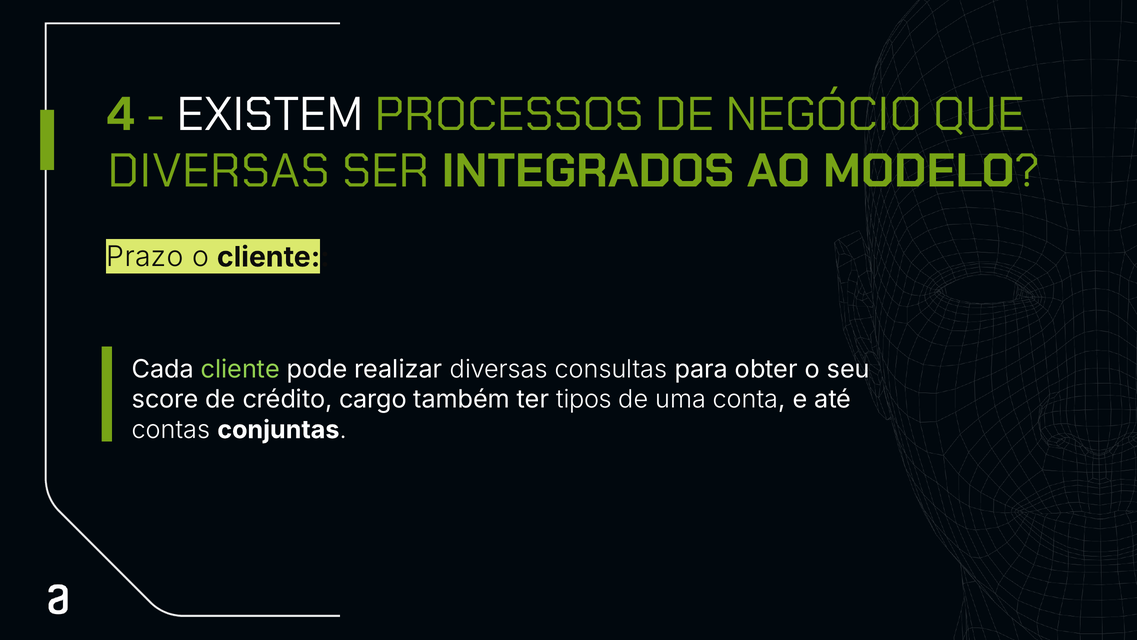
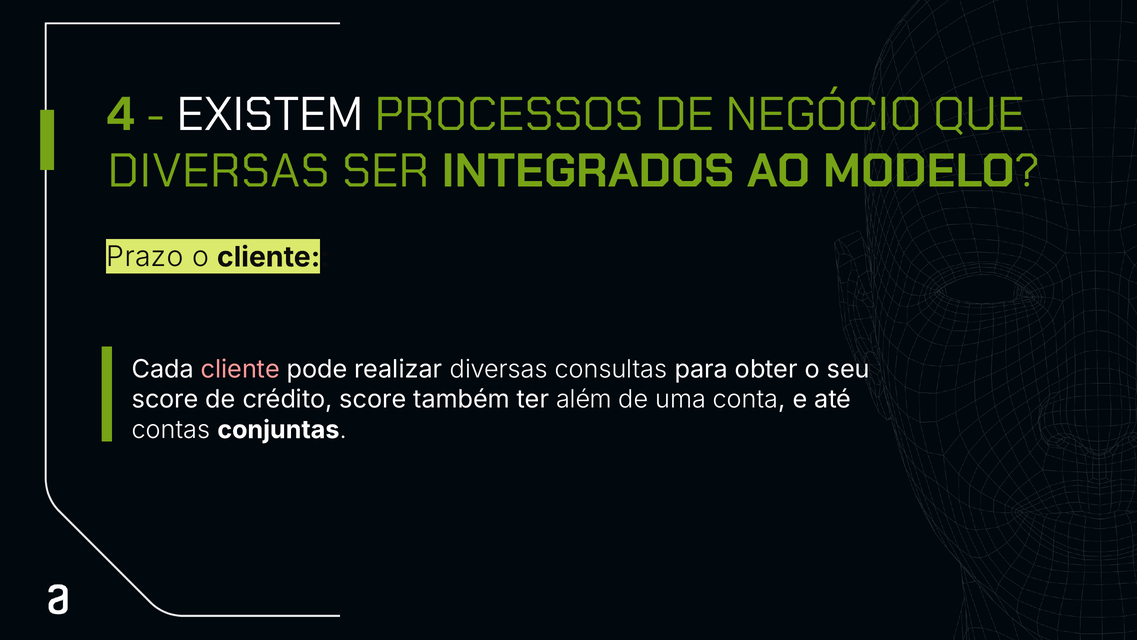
cliente colour: light green -> pink (240, 369)
crédito cargo: cargo -> score (373, 399)
tipos: tipos -> além (584, 399)
